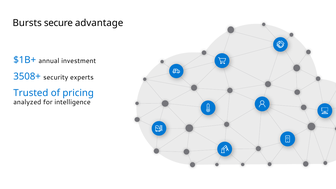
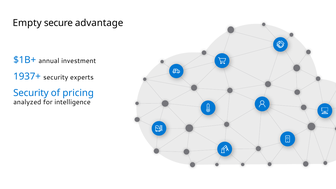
Bursts: Bursts -> Empty (27, 23)
3508+: 3508+ -> 1937+ (27, 77)
Trusted: Trusted -> Security (31, 93)
